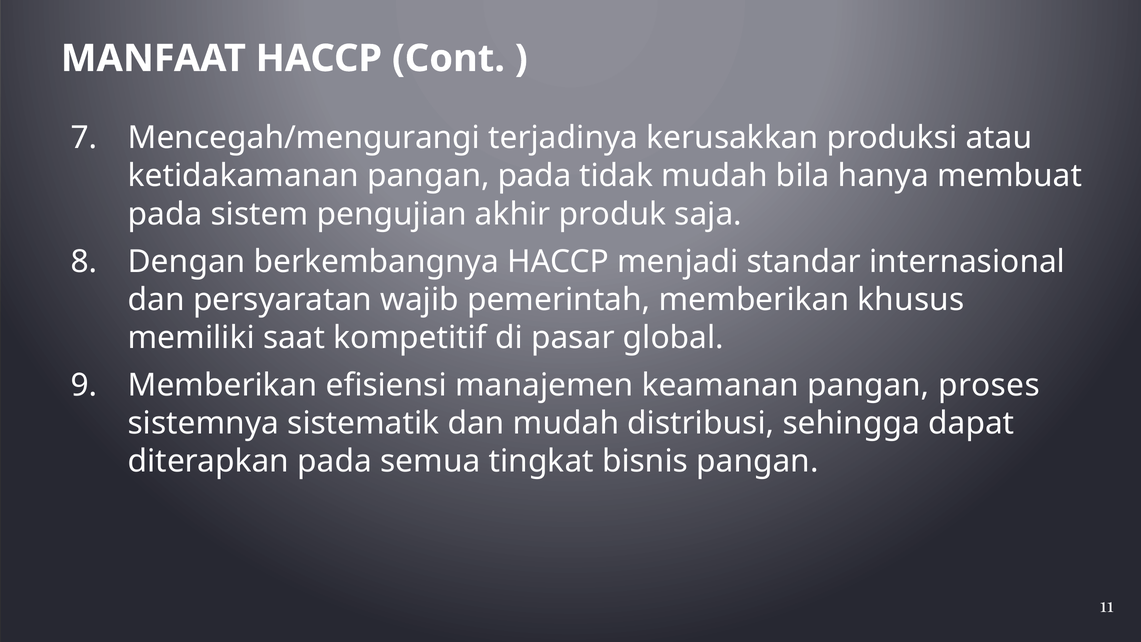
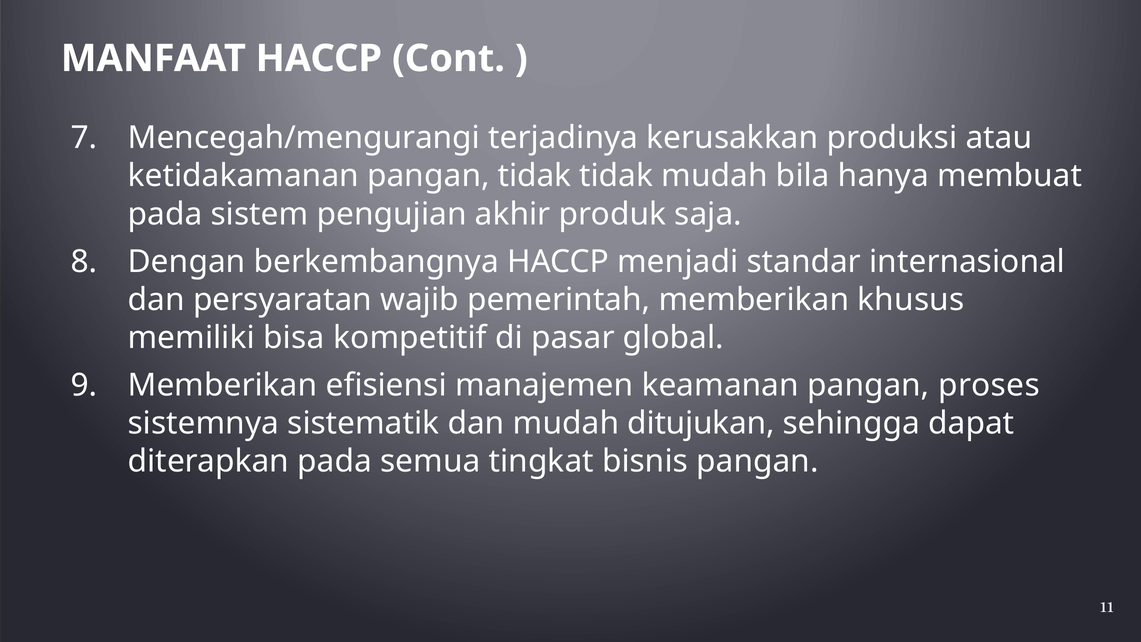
pangan pada: pada -> tidak (534, 176)
saat: saat -> bisa (294, 338)
distribusi: distribusi -> ditujukan (701, 423)
